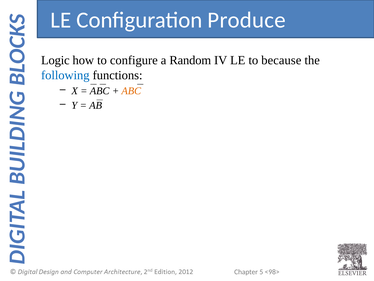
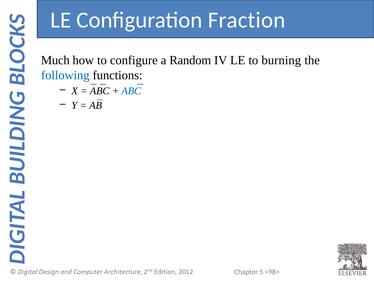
Produce: Produce -> Fraction (247, 20)
Logic: Logic -> Much (55, 60)
because: because -> burning (281, 60)
ABC colour: orange -> blue (131, 91)
